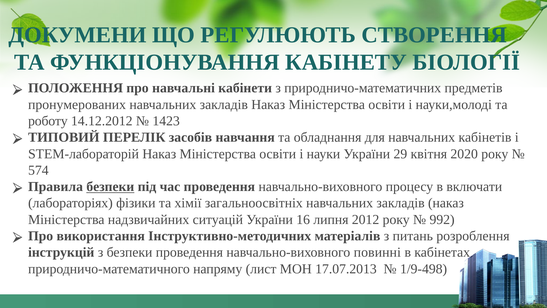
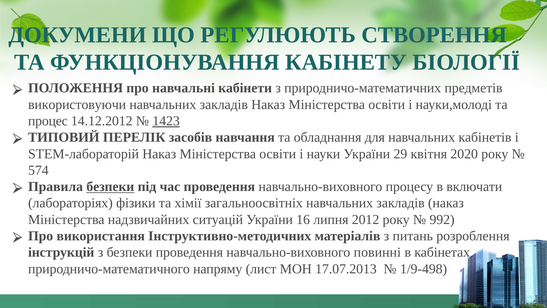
пронумерованих: пронумерованих -> використовуючи (77, 104)
роботу: роботу -> процес (48, 121)
1423 underline: none -> present (166, 121)
